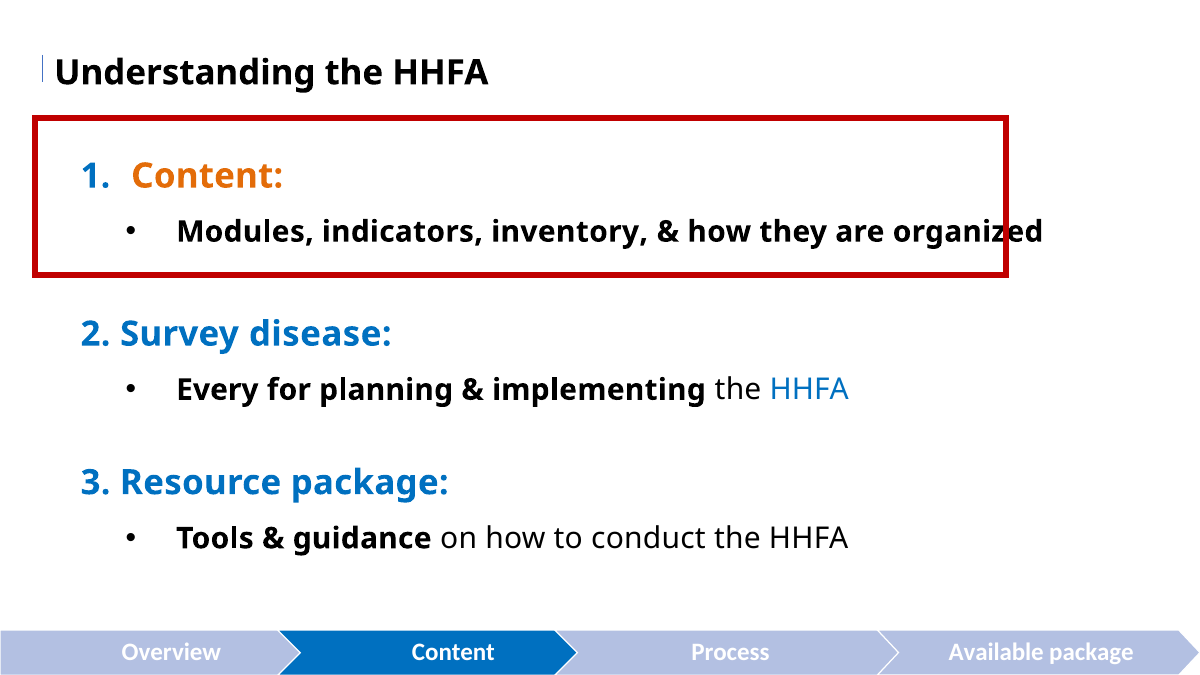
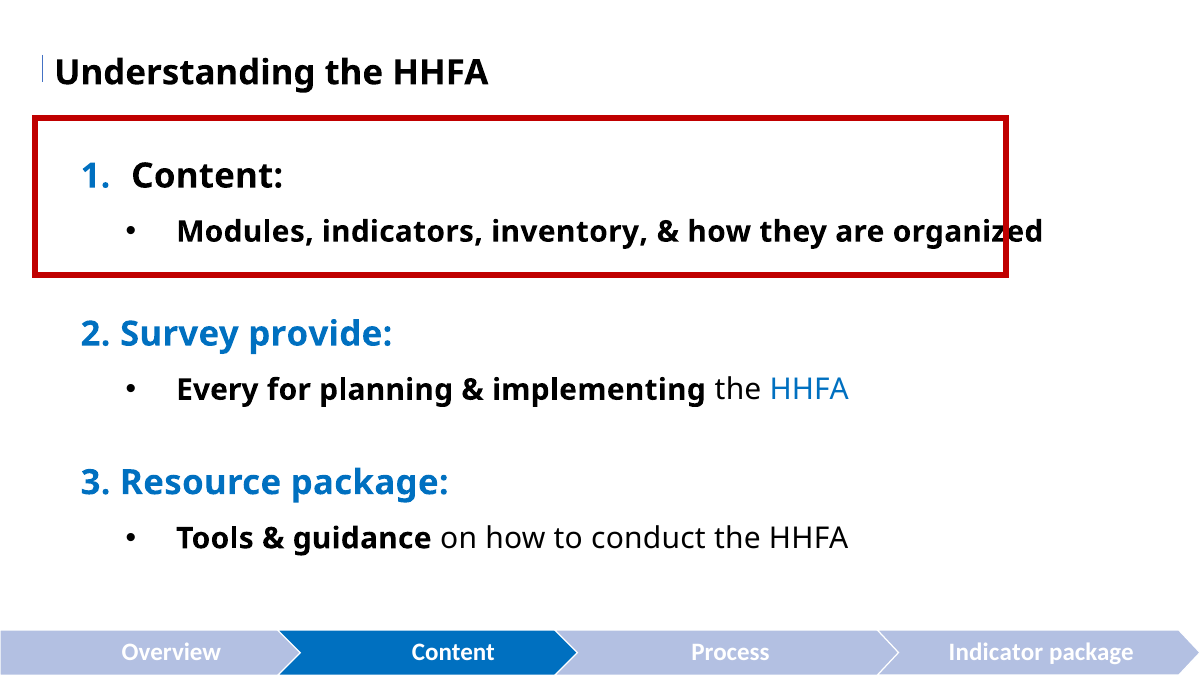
Content colour: orange -> black (207, 176)
disease: disease -> provide (320, 334)
Available: Available -> Indicator (996, 652)
